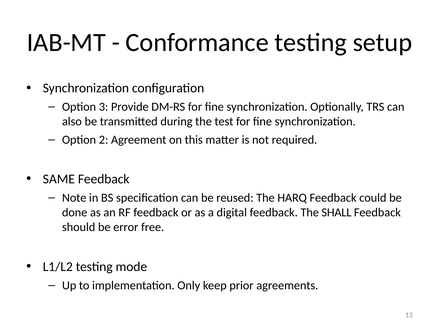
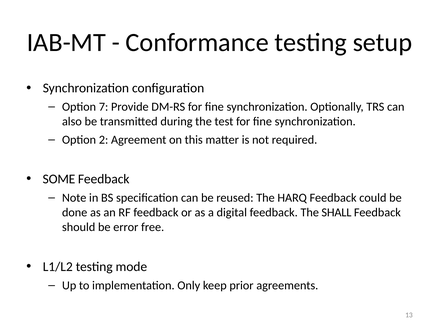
3: 3 -> 7 (104, 107)
SAME: SAME -> SOME (59, 179)
